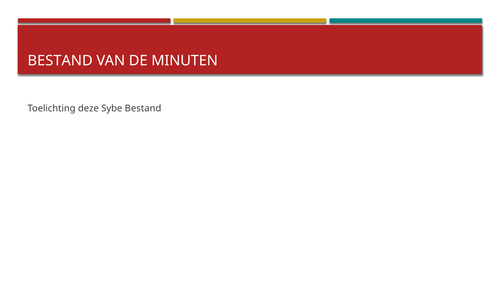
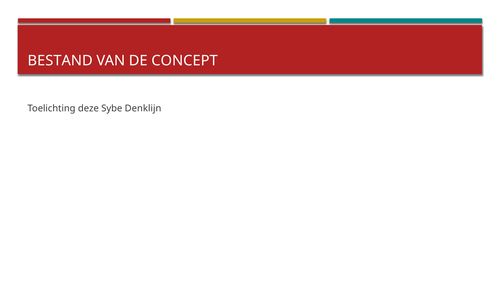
MINUTEN: MINUTEN -> CONCEPT (185, 61)
Sybe Bestand: Bestand -> Denklijn (143, 109)
